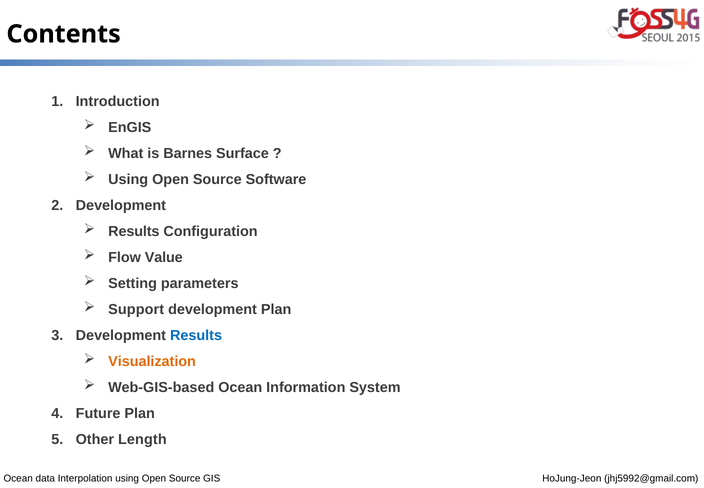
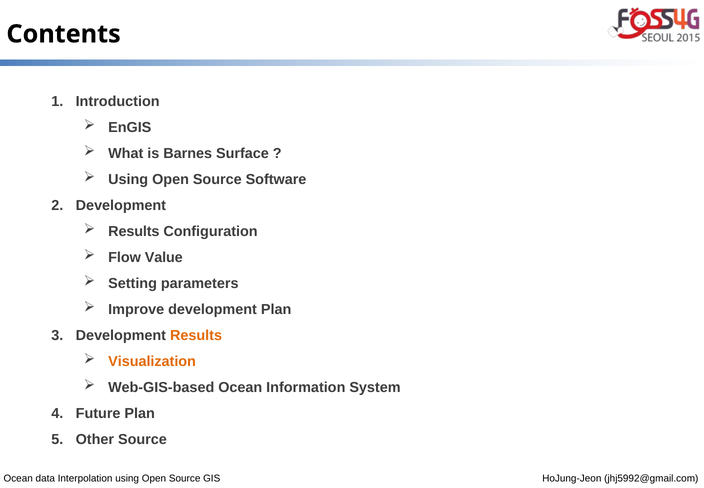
Support: Support -> Improve (136, 309)
Results colour: blue -> orange (196, 335)
Other Length: Length -> Source (142, 439)
